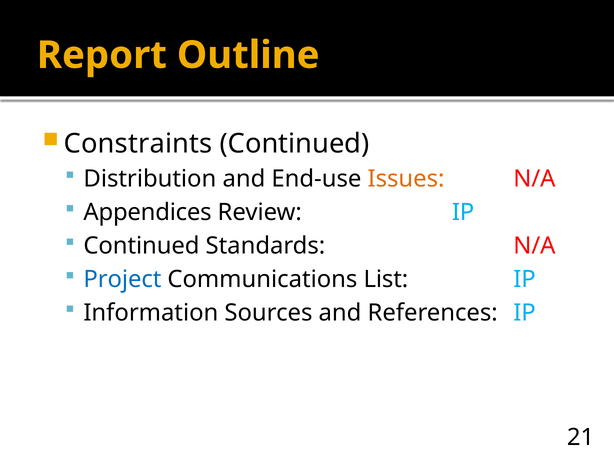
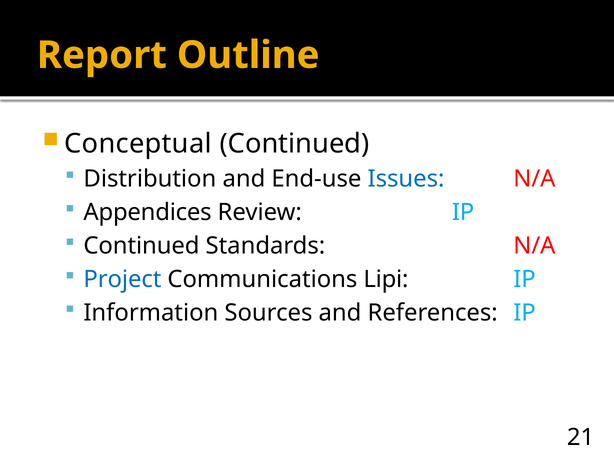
Constraints: Constraints -> Conceptual (138, 144)
Issues colour: orange -> blue (406, 179)
List: List -> Lipi (386, 279)
